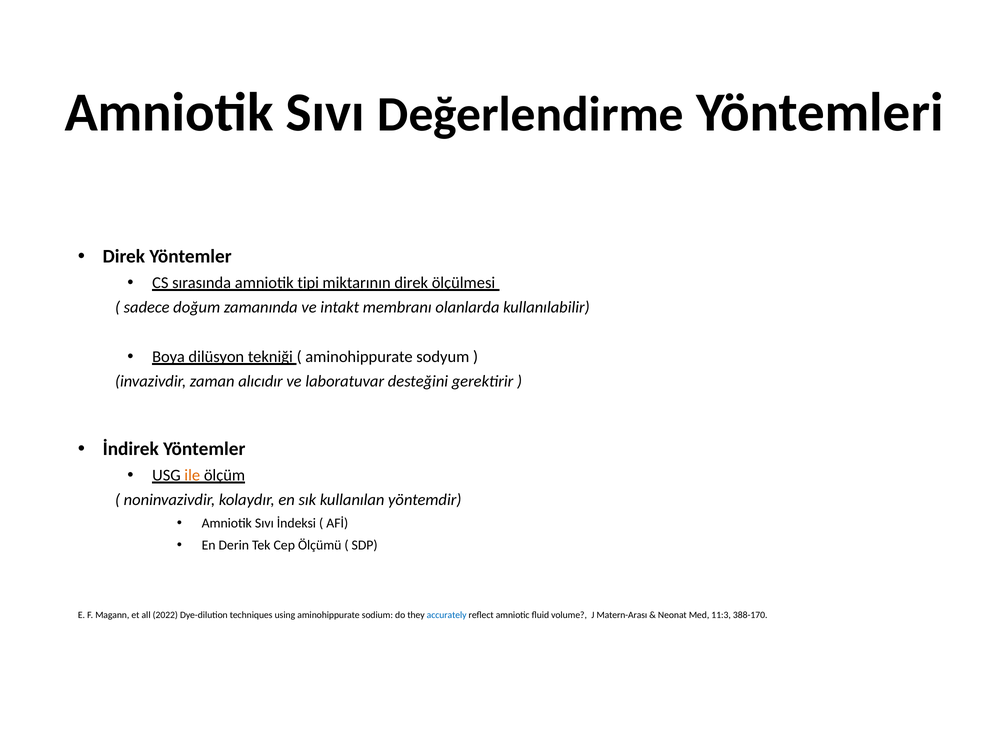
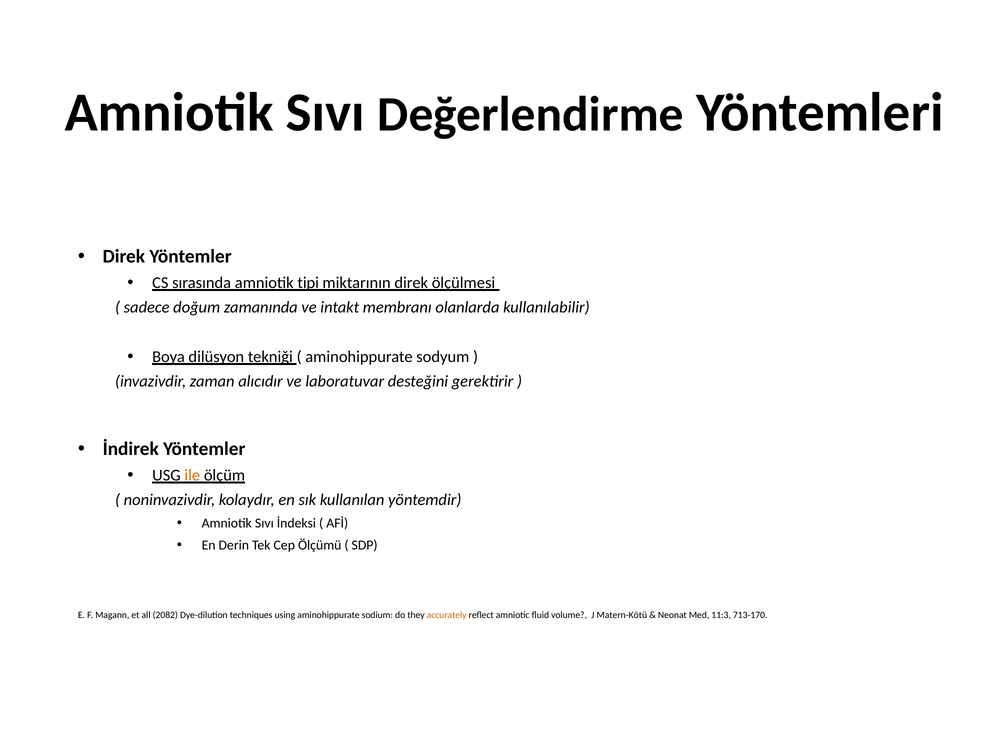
2022: 2022 -> 2082 (165, 614)
accurately colour: blue -> orange (447, 614)
Matern-Arası: Matern-Arası -> Matern-Kötü (622, 614)
388-170: 388-170 -> 713-170 (750, 614)
